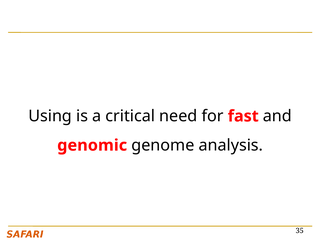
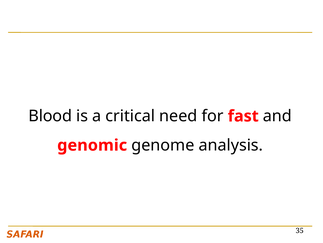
Using: Using -> Blood (50, 116)
